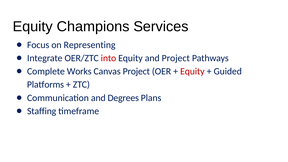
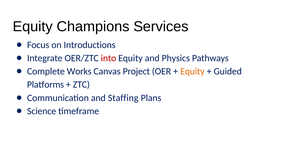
Representing: Representing -> Introductions (90, 45)
and Project: Project -> Physics (176, 58)
Equity colour: red -> orange (192, 71)
Degrees: Degrees -> Staffing (123, 98)
Staffing: Staffing -> Science (42, 111)
